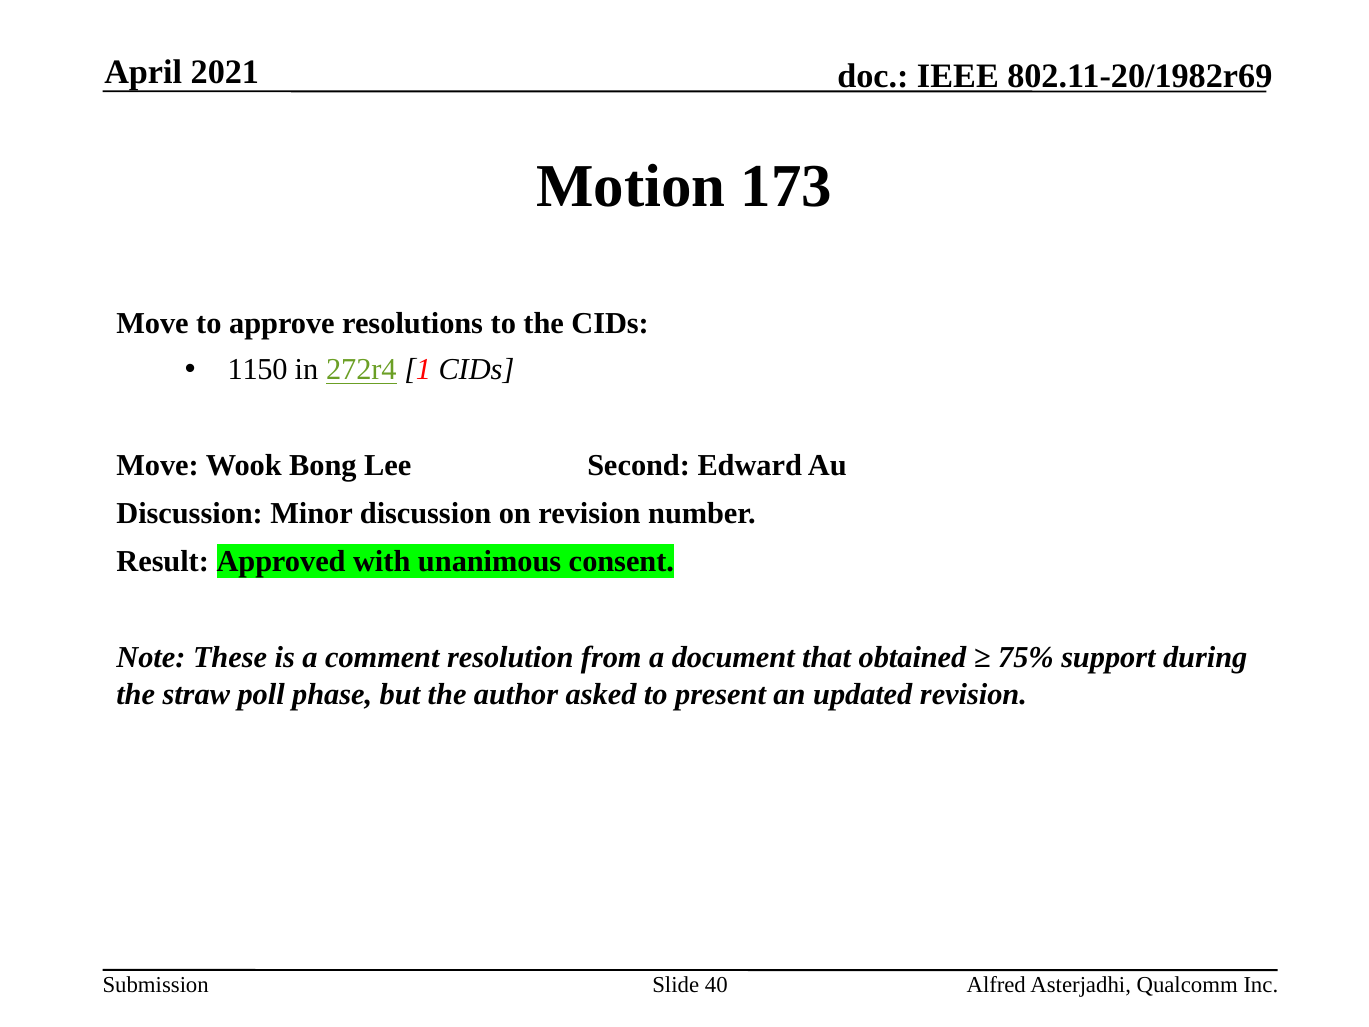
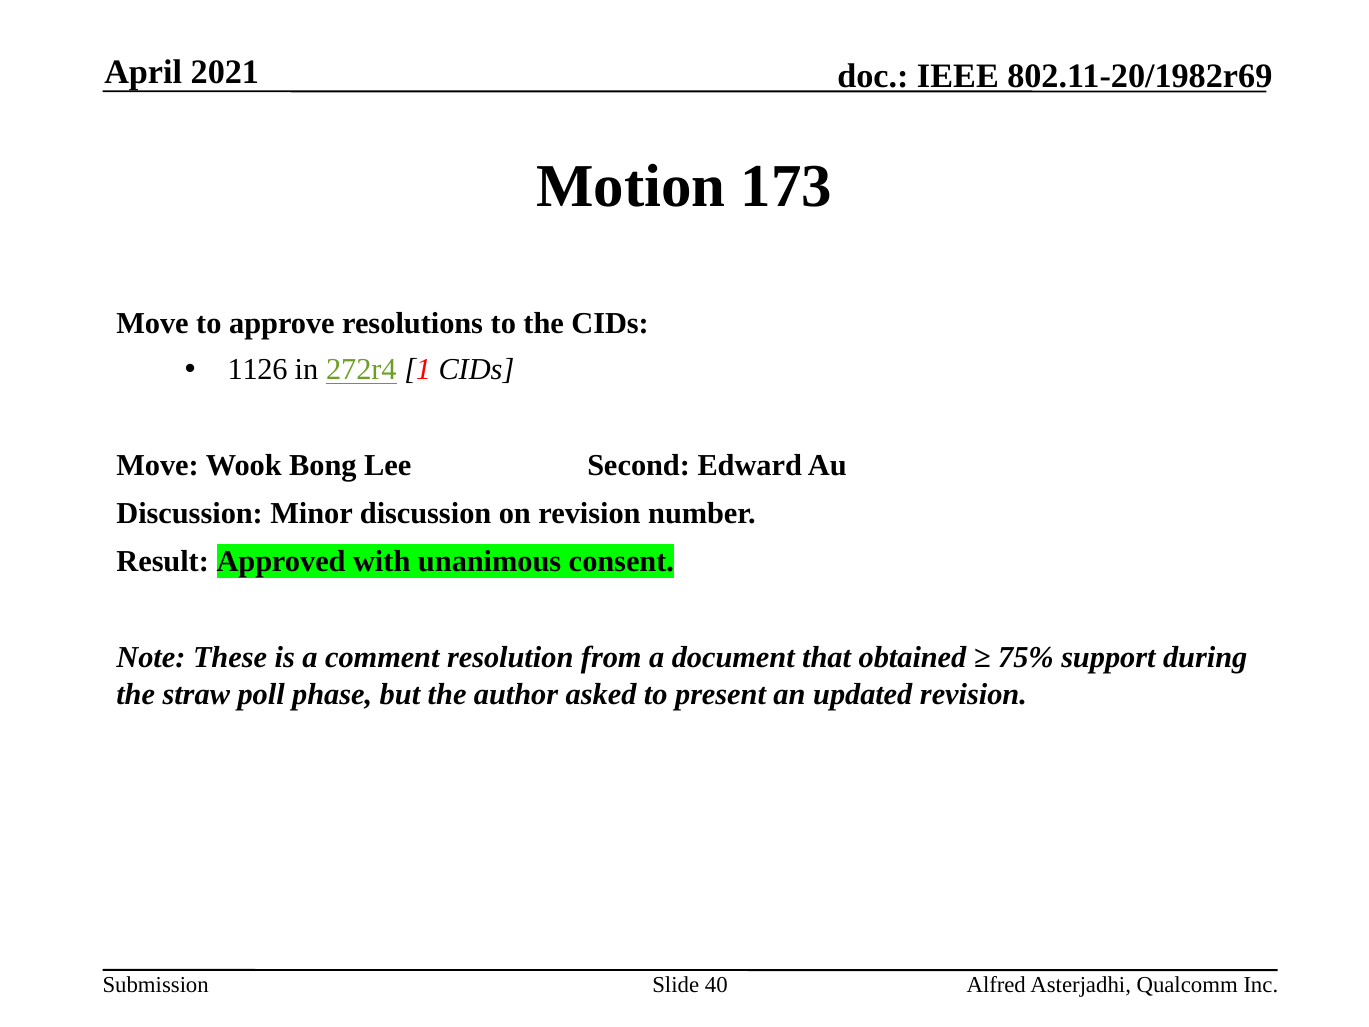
1150: 1150 -> 1126 (258, 370)
